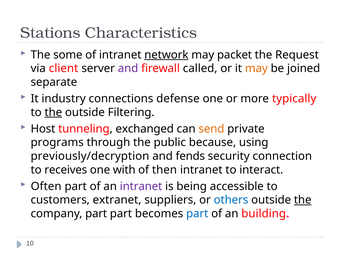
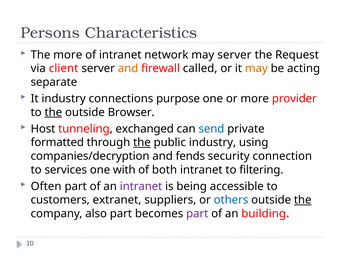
Stations: Stations -> Persons (50, 33)
The some: some -> more (68, 55)
network underline: present -> none (166, 55)
may packet: packet -> server (234, 55)
and colour: purple -> orange (128, 68)
joined: joined -> acting (304, 68)
defense: defense -> purpose (178, 99)
typically: typically -> provider (294, 99)
Filtering: Filtering -> Browser (131, 112)
send colour: orange -> blue (211, 129)
programs: programs -> formatted (57, 142)
the underline: none -> present (142, 142)
public because: because -> industry (212, 142)
previously/decryption: previously/decryption -> companies/decryption (90, 156)
receives: receives -> services (66, 170)
then: then -> both (165, 170)
interact: interact -> filtering (261, 170)
company part: part -> also (96, 213)
part colour: blue -> purple (197, 213)
